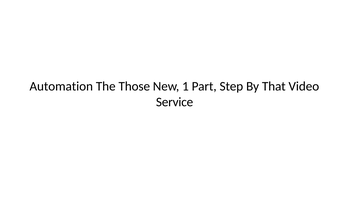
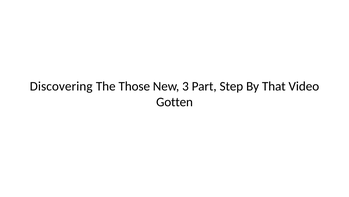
Automation: Automation -> Discovering (61, 86)
1: 1 -> 3 (185, 86)
Service: Service -> Gotten (175, 102)
